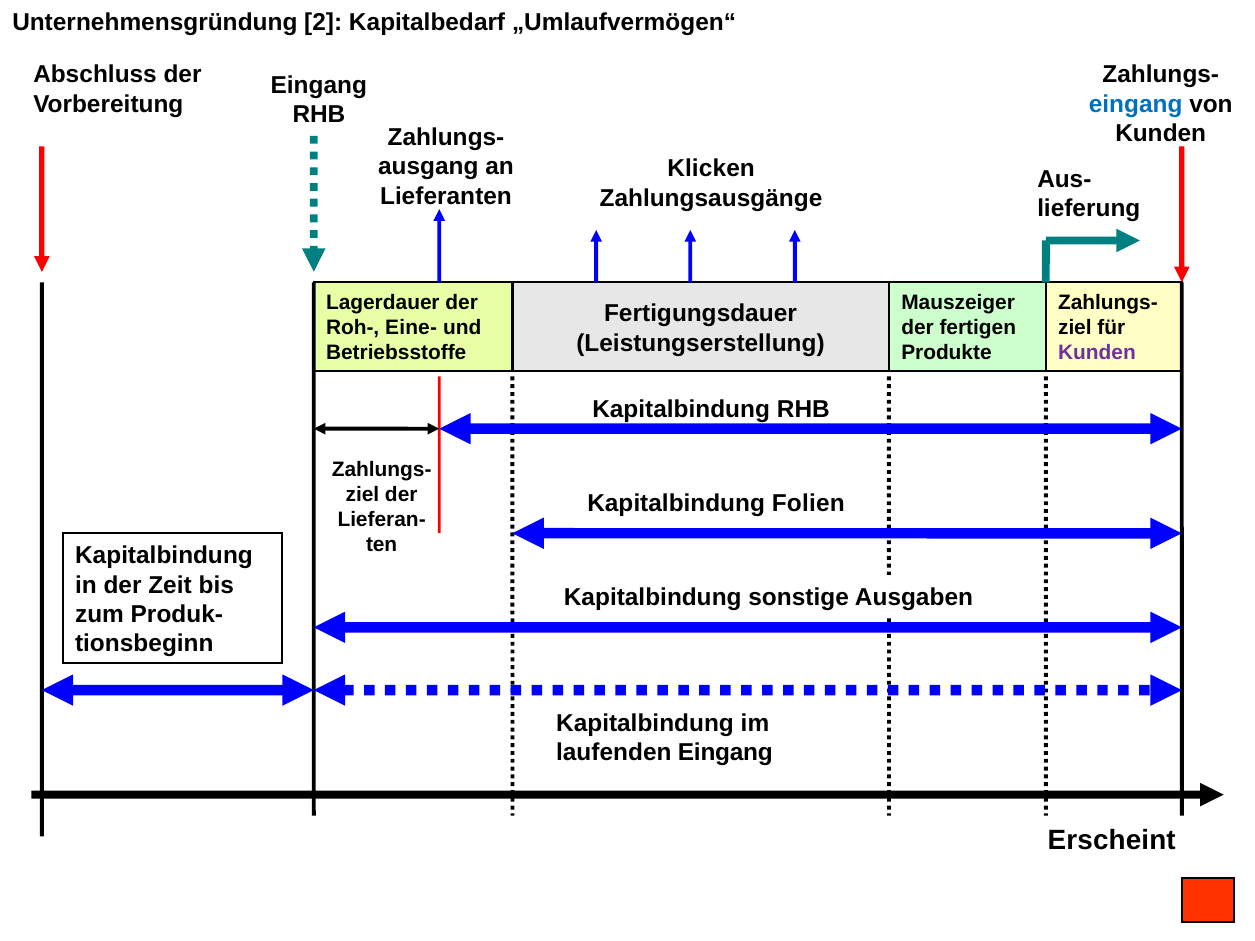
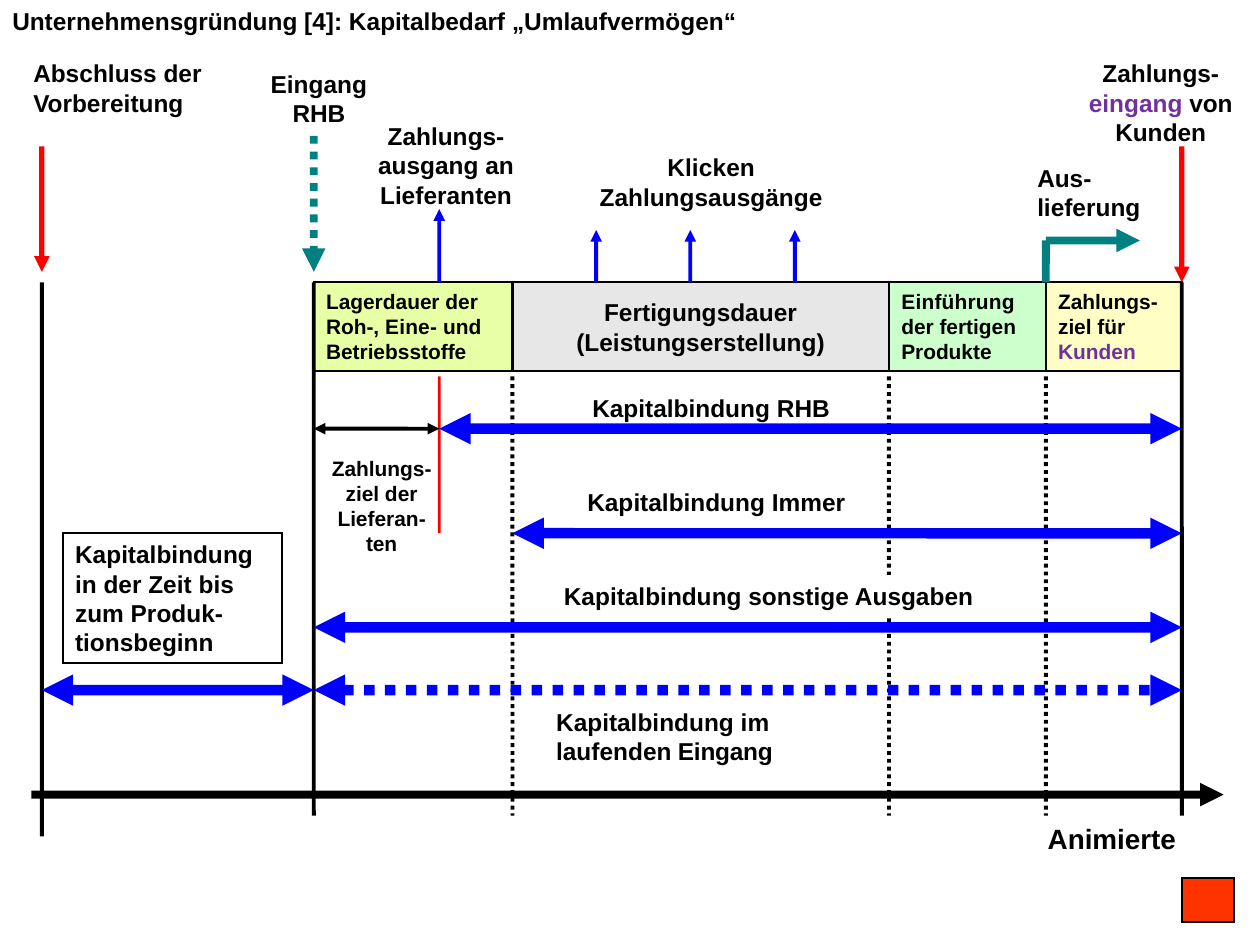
2: 2 -> 4 (323, 23)
eingang colour: blue -> purple (1136, 104)
Mauszeiger: Mauszeiger -> Einführung (958, 303)
Folien: Folien -> Immer (808, 504)
Erscheint: Erscheint -> Animierte (1112, 841)
